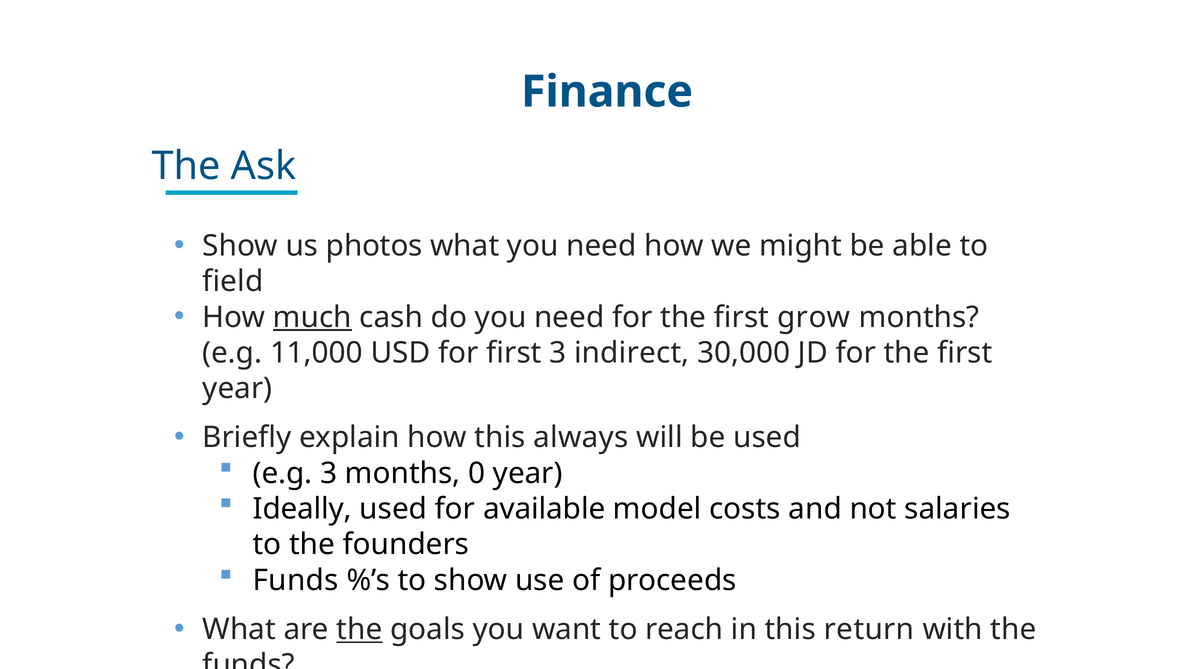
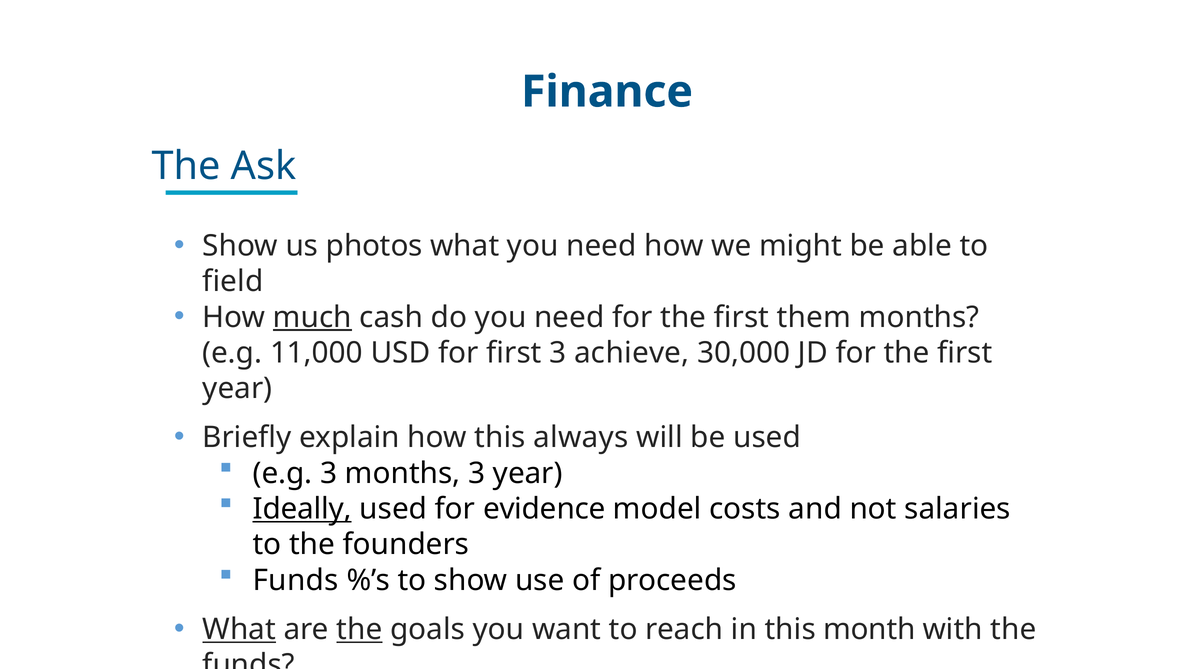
grow: grow -> them (814, 317)
indirect: indirect -> achieve (632, 353)
months 0: 0 -> 3 (477, 474)
Ideally underline: none -> present (302, 509)
available: available -> evidence (544, 509)
What underline: none -> present (239, 630)
return: return -> month (869, 630)
